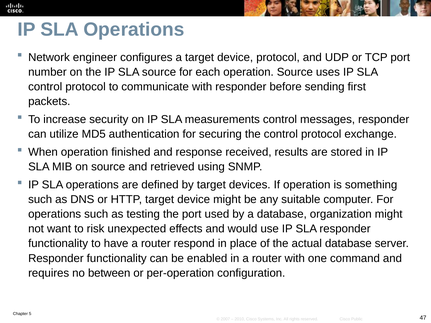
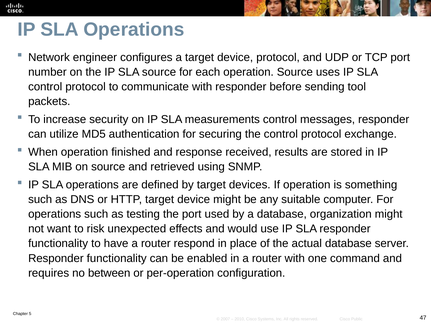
first: first -> tool (357, 87)
